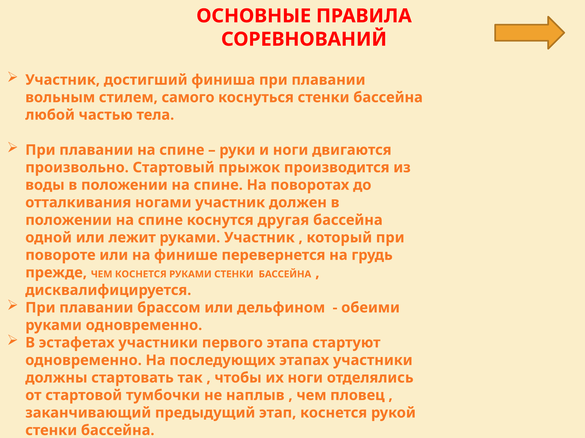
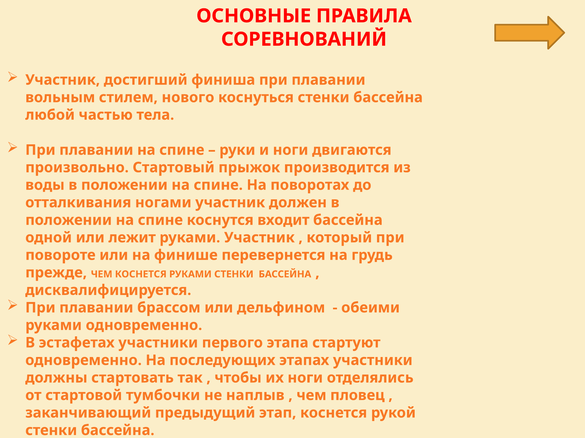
самого: самого -> нового (188, 98)
другая: другая -> входит (283, 220)
